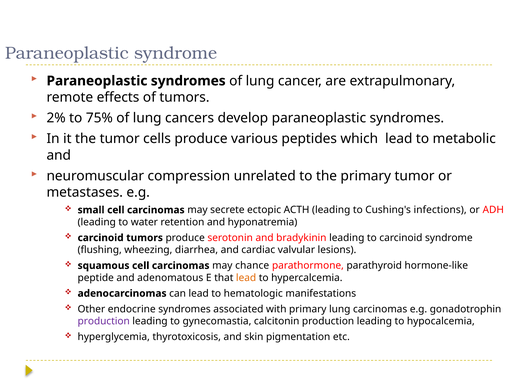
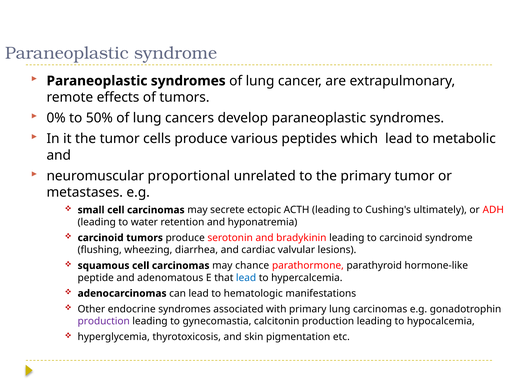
2%: 2% -> 0% (56, 118)
75%: 75% -> 50% (99, 118)
compression: compression -> proportional (189, 176)
infections: infections -> ultimately (440, 210)
lead colour: orange -> blue (246, 277)
